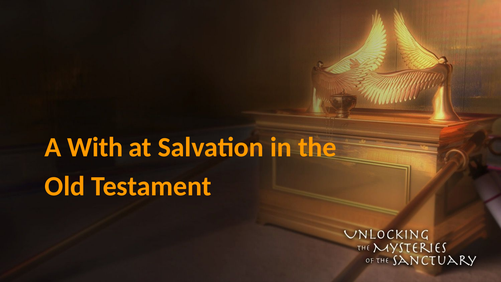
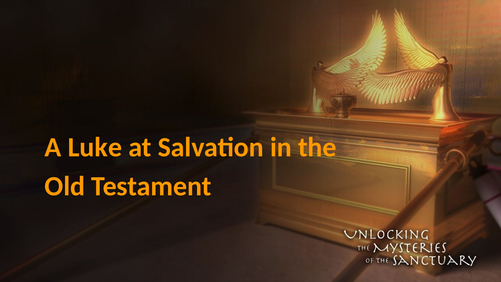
With: With -> Luke (95, 147)
